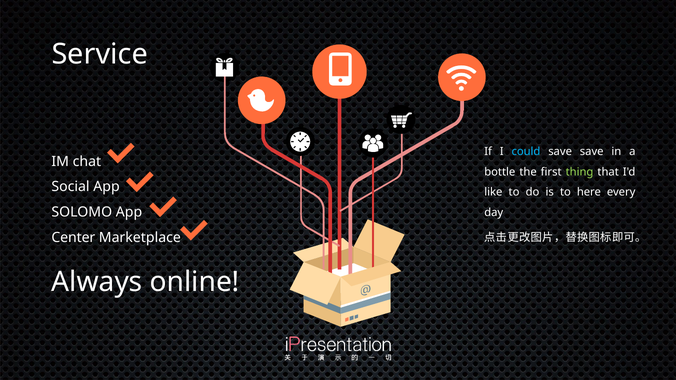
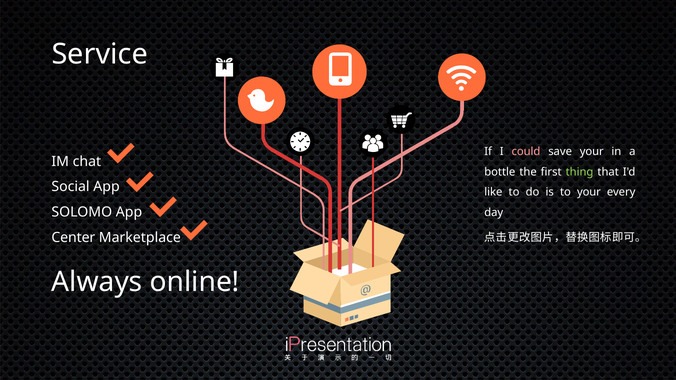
could colour: light blue -> pink (526, 152)
save save: save -> your (592, 152)
to here: here -> your (589, 192)
